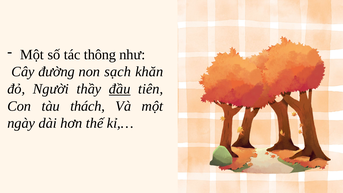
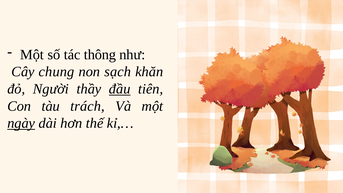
đường: đường -> chung (56, 72)
thách: thách -> trách (88, 106)
ngày underline: none -> present (21, 123)
